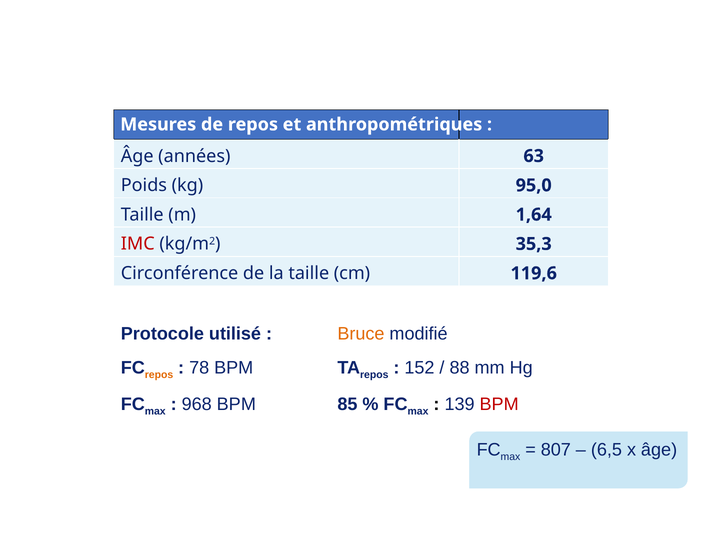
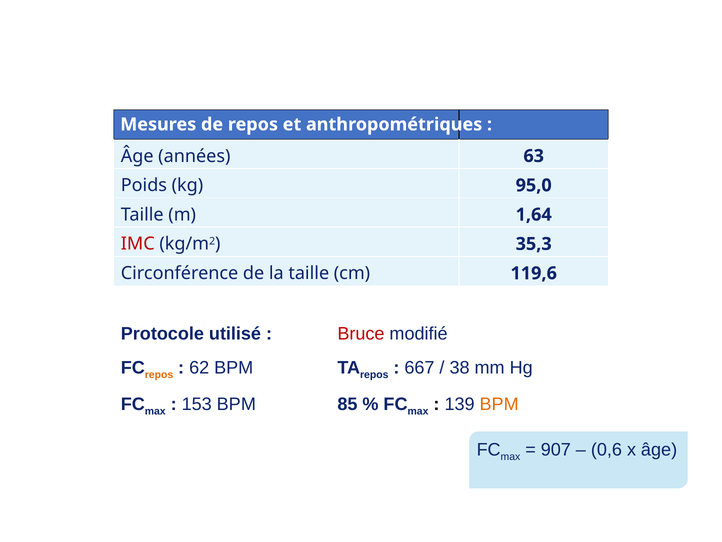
Bruce colour: orange -> red (361, 333)
78: 78 -> 62 (199, 367)
152: 152 -> 667 (419, 367)
88: 88 -> 38 (460, 367)
968: 968 -> 153 (197, 404)
BPM colour: red -> orange (499, 404)
807: 807 -> 907 (556, 450)
6,5: 6,5 -> 0,6 (606, 450)
